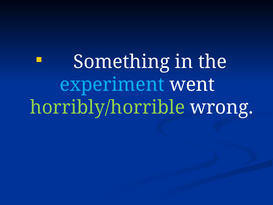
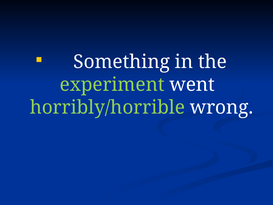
experiment colour: light blue -> light green (112, 85)
